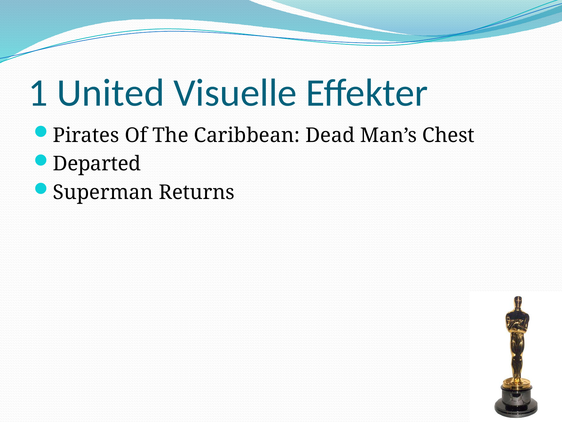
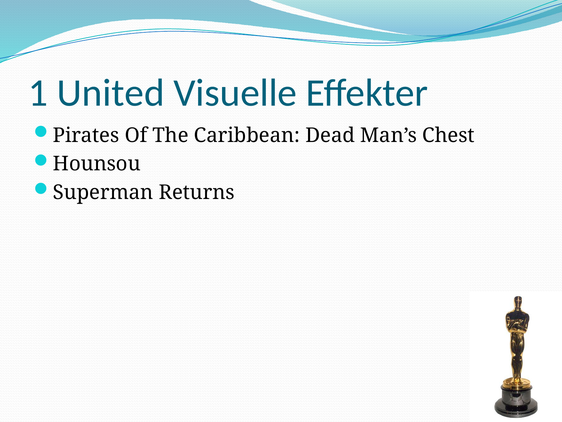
Departed: Departed -> Hounsou (97, 164)
